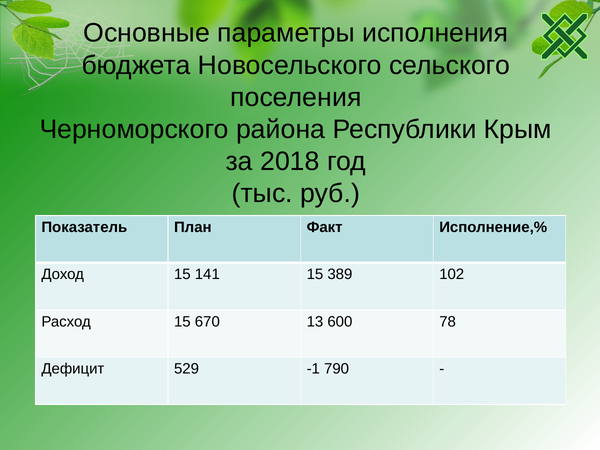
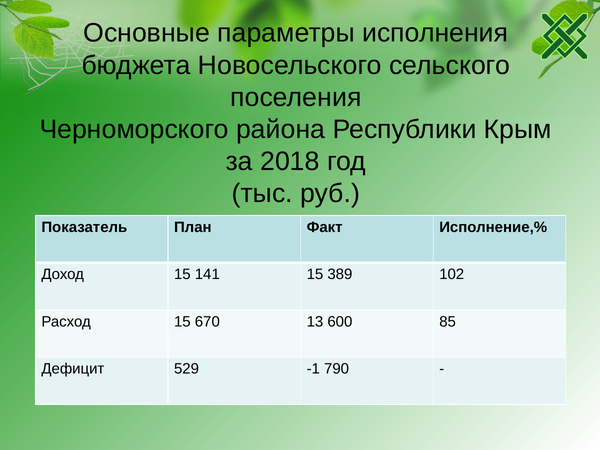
78: 78 -> 85 (448, 322)
